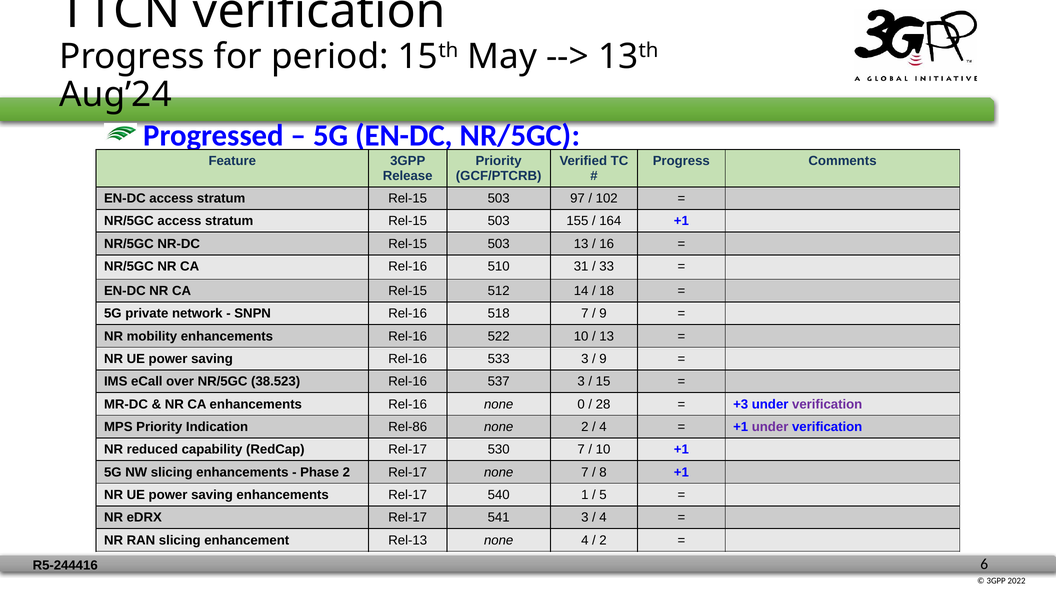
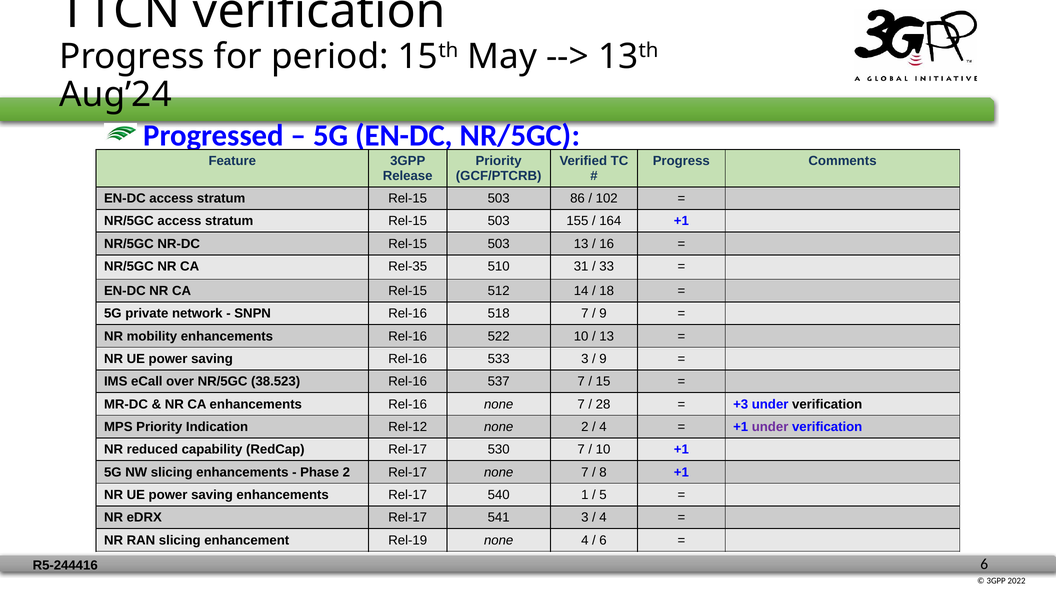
97: 97 -> 86 (577, 198)
CA Rel-16: Rel-16 -> Rel-35 (408, 266)
537 3: 3 -> 7 (581, 382)
Rel-16 none 0: 0 -> 7 (581, 404)
verification colour: purple -> black (827, 404)
Rel-86: Rel-86 -> Rel-12 (408, 427)
Rel-13: Rel-13 -> Rel-19 (408, 540)
2: 2 -> 6 (603, 540)
